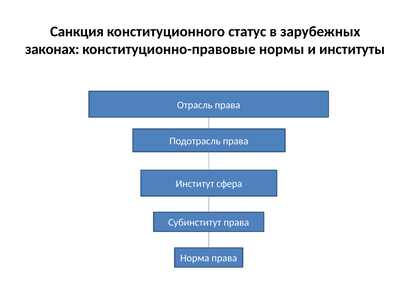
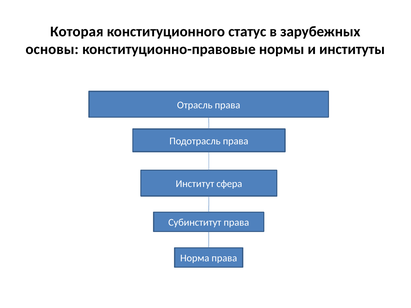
Санкция: Санкция -> Которая (77, 32)
законах: законах -> основы (52, 49)
